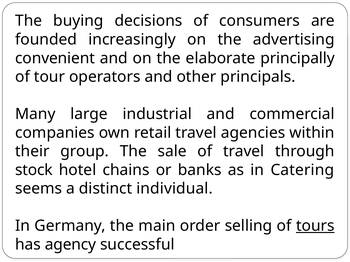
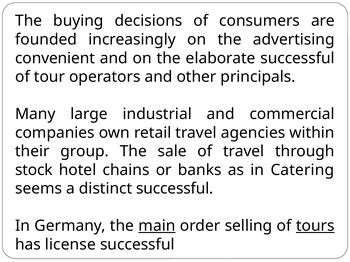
elaborate principally: principally -> successful (298, 58)
distinct individual: individual -> successful (175, 189)
main underline: none -> present (157, 226)
agency: agency -> license (70, 245)
